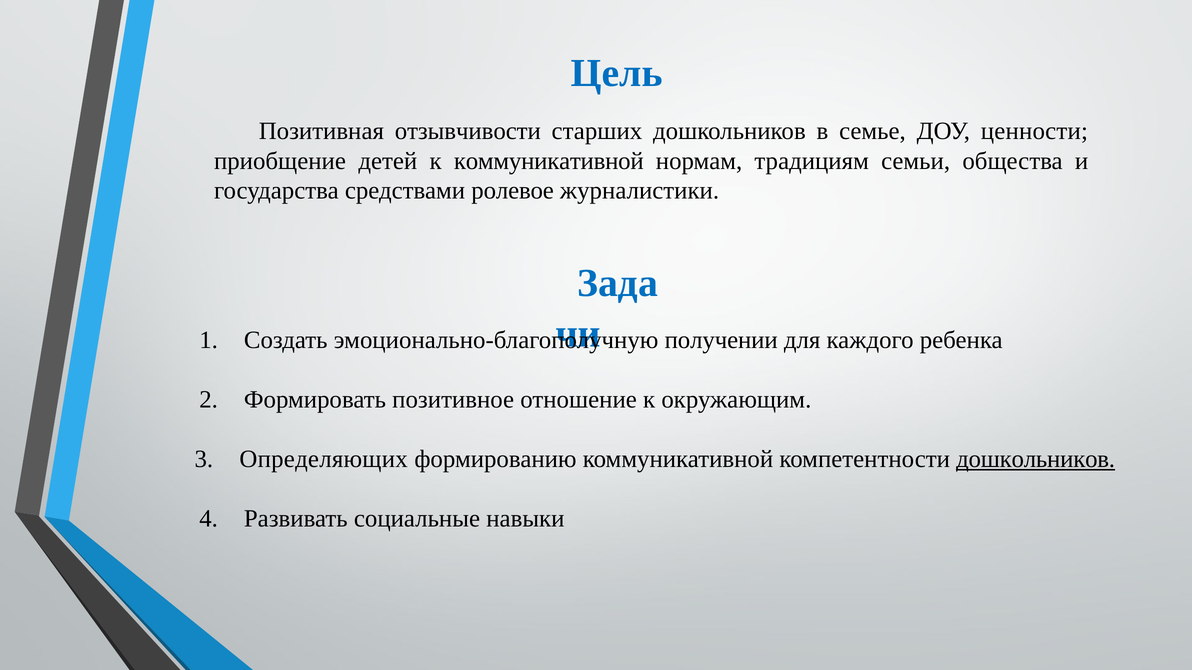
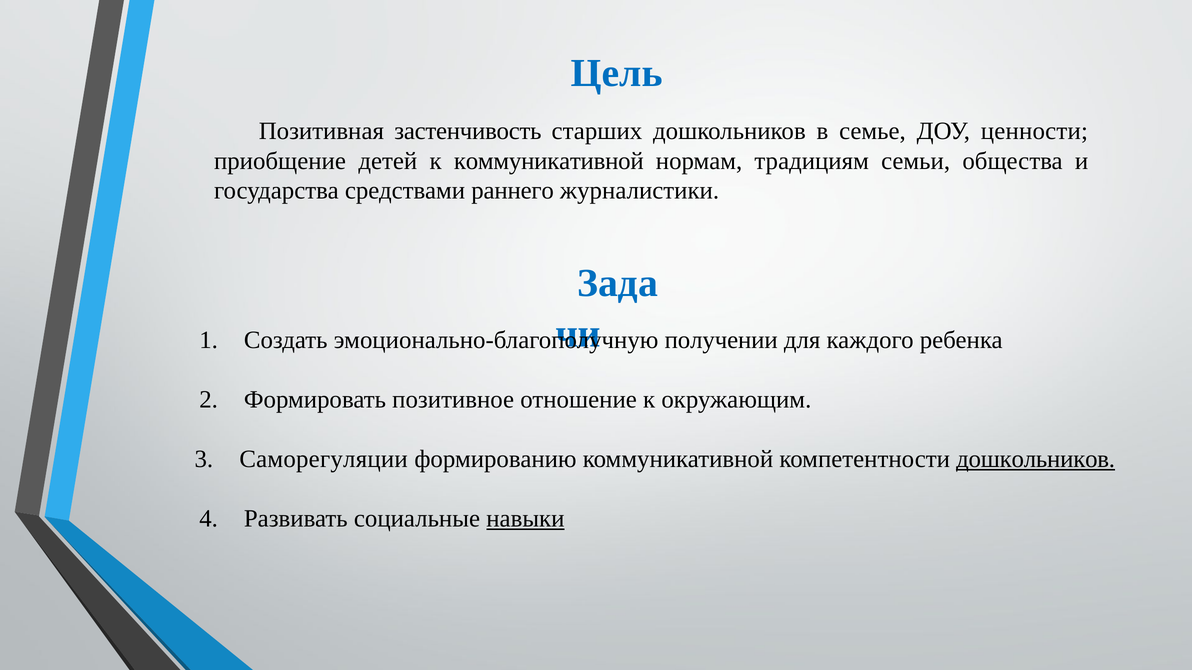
отзывчивости: отзывчивости -> застенчивость (468, 131)
ролевое: ролевое -> раннего (513, 191)
Определяющих: Определяющих -> Саморегуляции (324, 459)
навыки underline: none -> present (525, 519)
